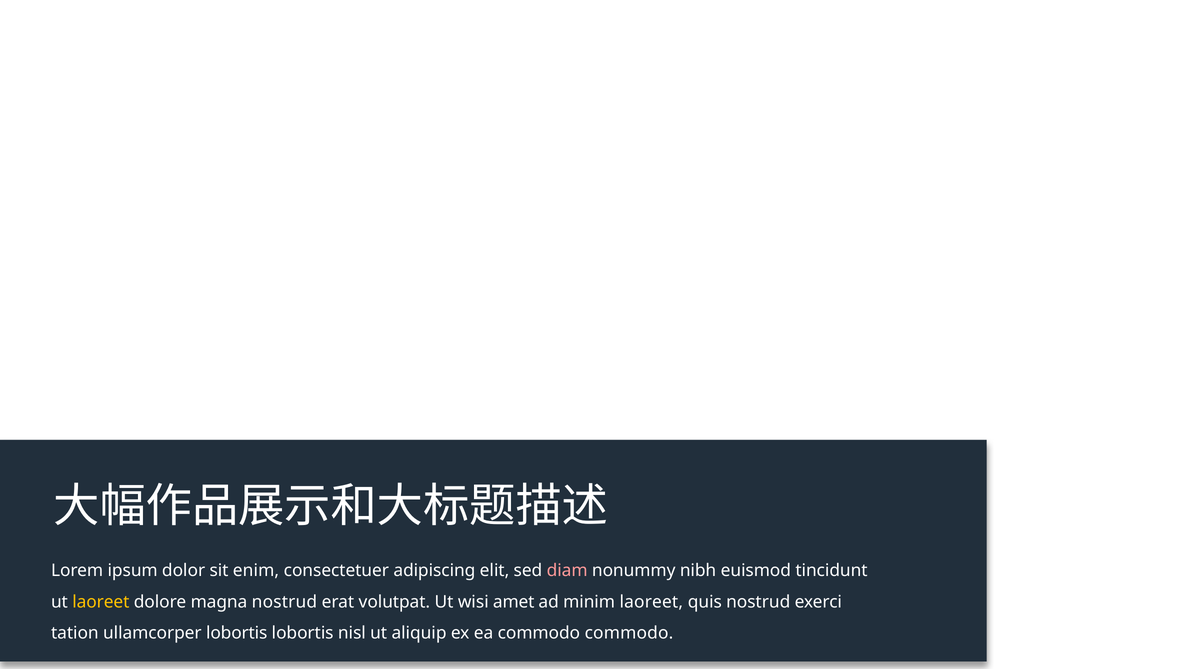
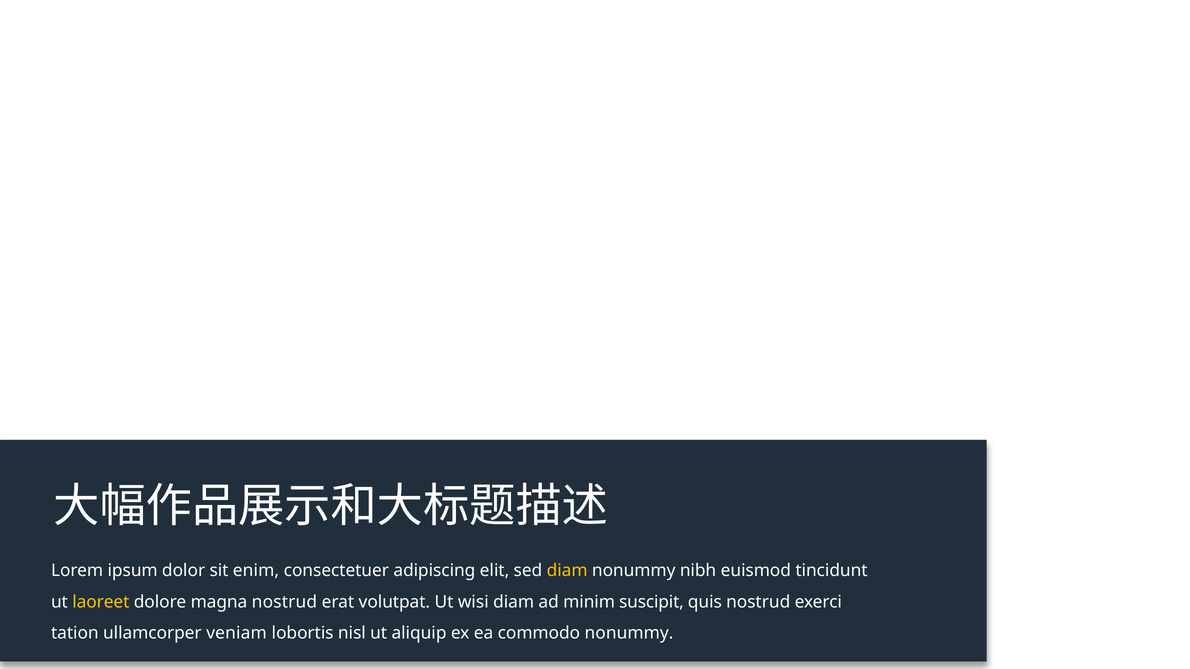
diam colour: pink -> yellow (567, 571)
wisi amet: amet -> diam (514, 602)
minim laoreet: laoreet -> suscipit (651, 602)
ullamcorper lobortis: lobortis -> veniam (237, 633)
commodo commodo: commodo -> nonummy (629, 633)
